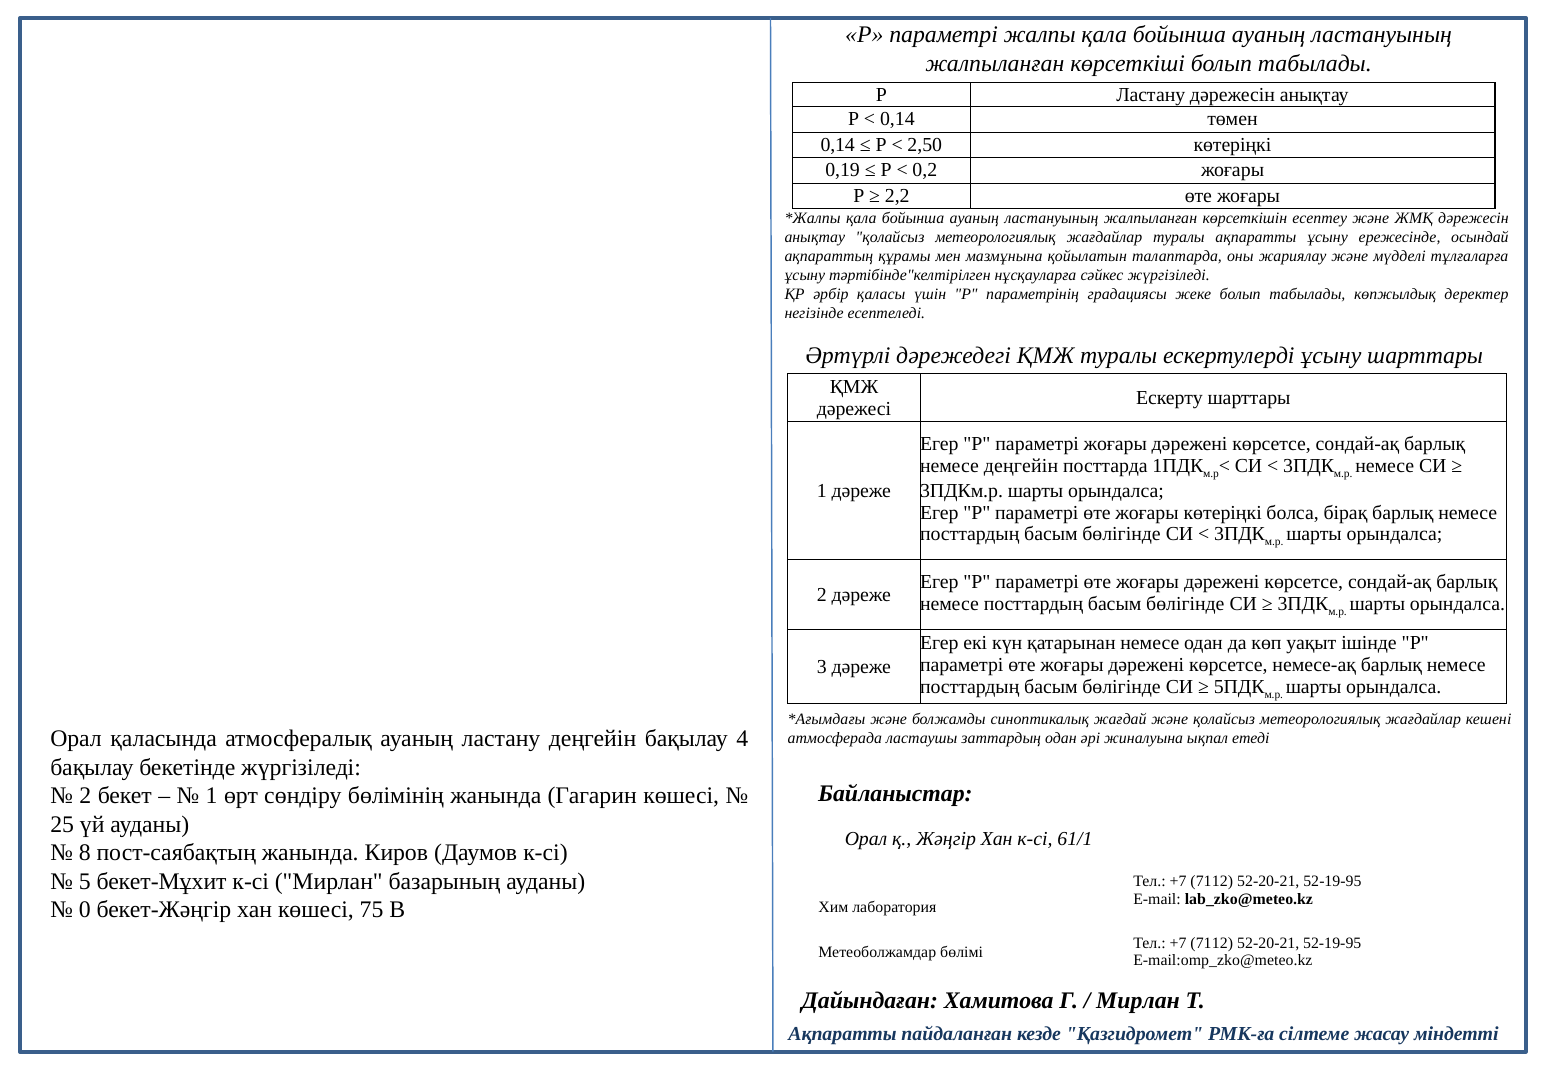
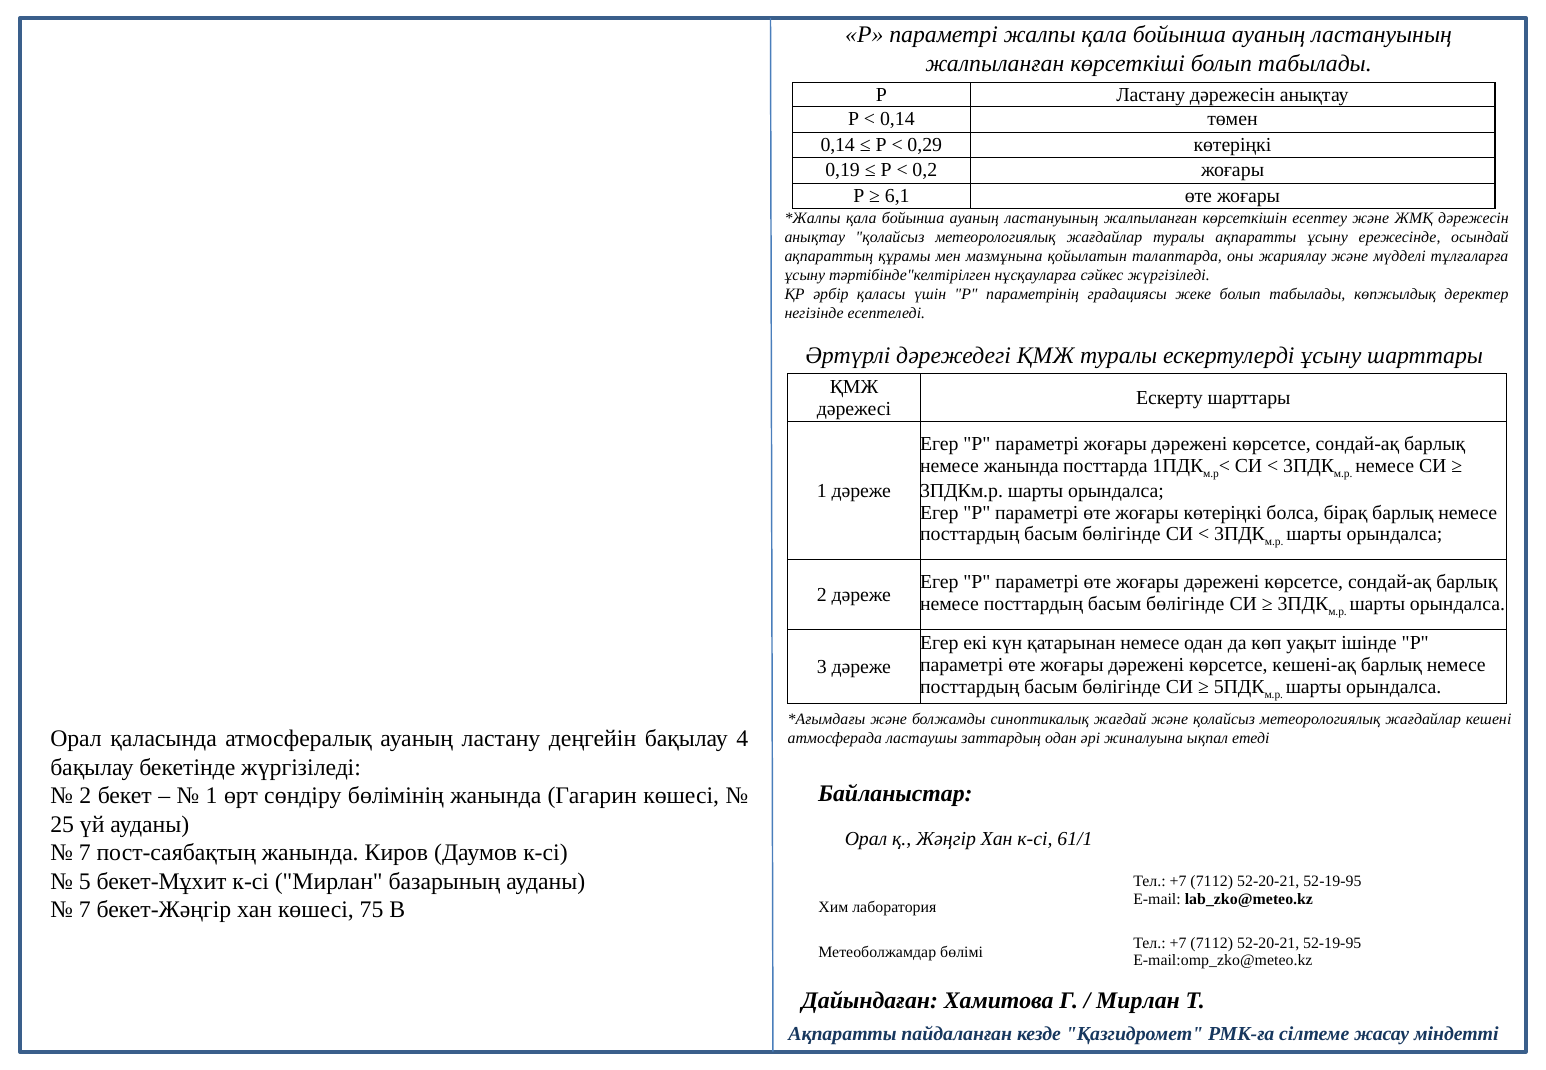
2,50: 2,50 -> 0,29 (925, 145)
2,2: 2,2 -> 6,1 (897, 196)
немесе деңгейін: деңгейін -> жанында (1021, 466)
немесе-ақ: немесе-ақ -> кешені-ақ (1314, 665)
8: 8 -> 7 (85, 853)
0: 0 -> 7 (85, 910)
